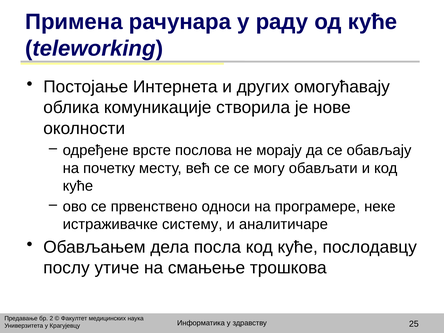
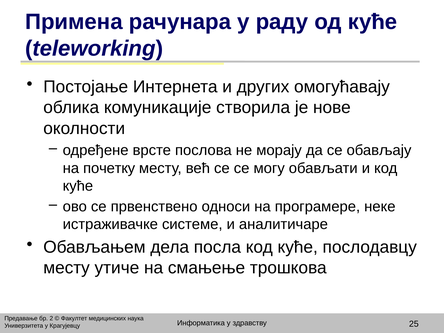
систему: систему -> системе (192, 224)
послу: послу -> месту (67, 268)
